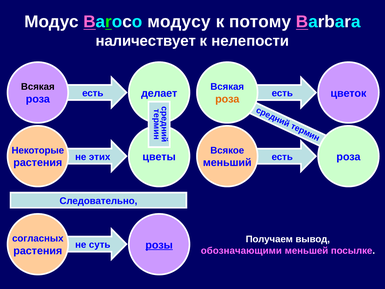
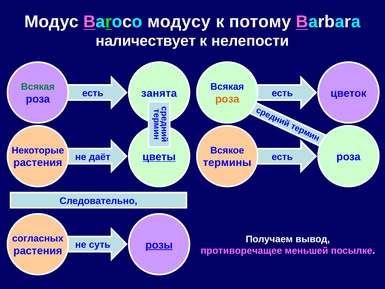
Всякая colour: black -> green (38, 87)
делает: делает -> занята (159, 93)
цветы underline: none -> present (159, 157)
этих: этих -> даёт (100, 157)
меньший: меньший -> термины (227, 163)
обозначающими: обозначающими -> противоречащее (241, 250)
